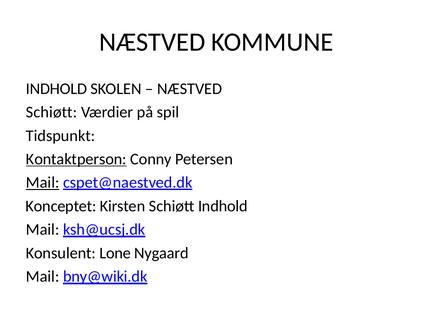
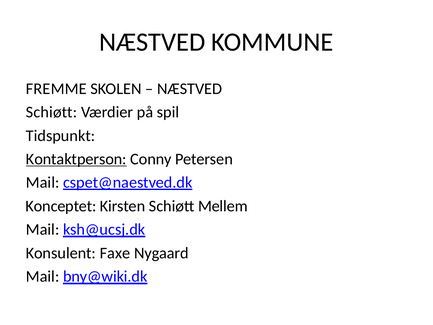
INDHOLD: INDHOLD -> FREMME (56, 89)
Mail underline: present -> none (43, 182)
Schiøtt Indhold: Indhold -> Mellem (223, 206)
Lone: Lone -> Faxe (115, 253)
